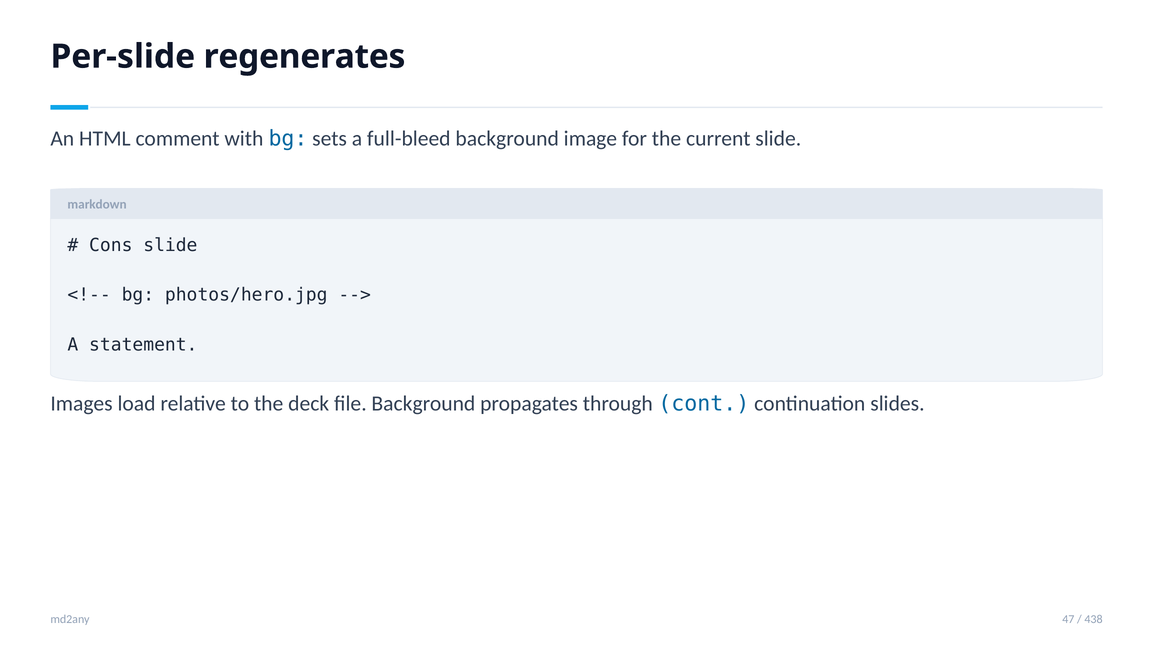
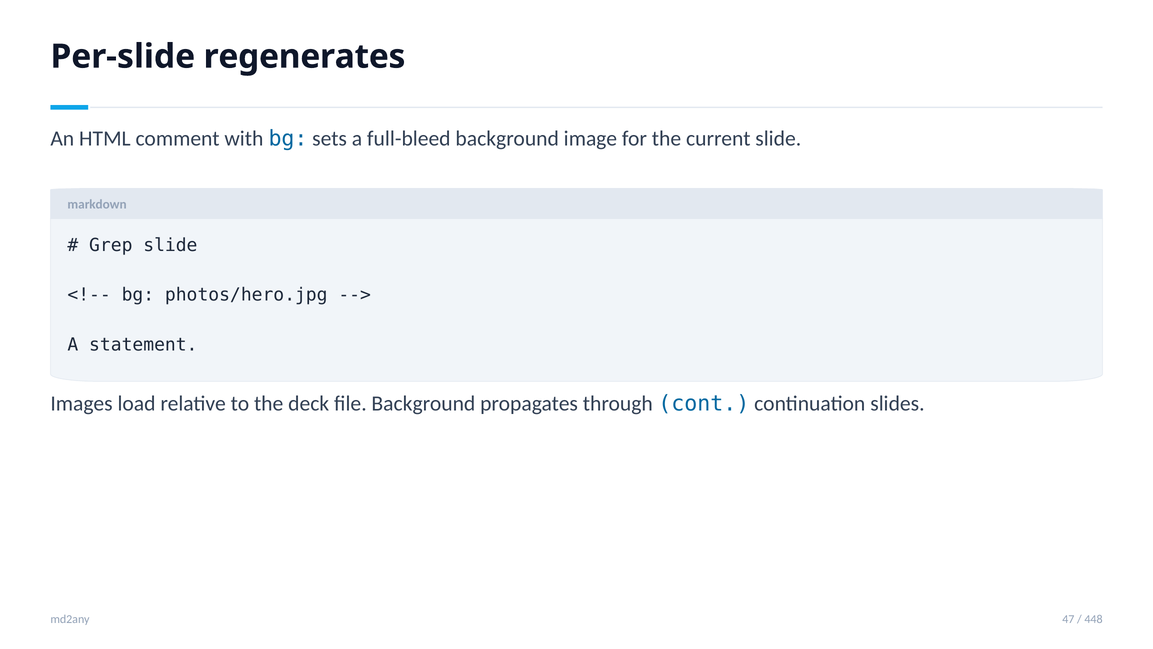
Cons: Cons -> Grep (111, 245)
438: 438 -> 448 (1093, 619)
